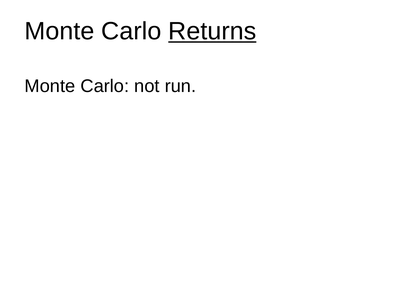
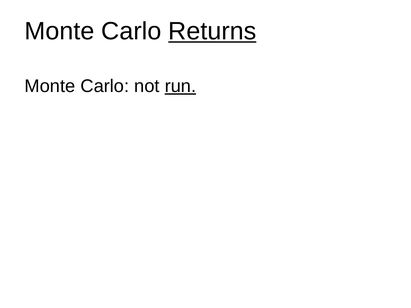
run underline: none -> present (180, 86)
